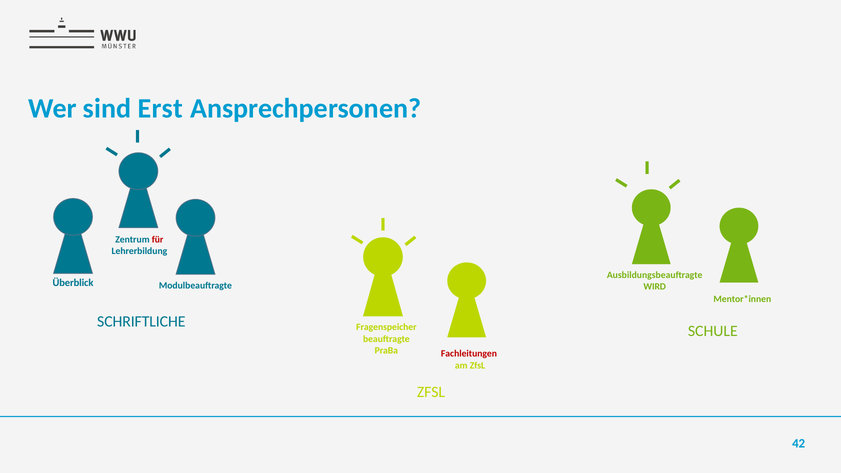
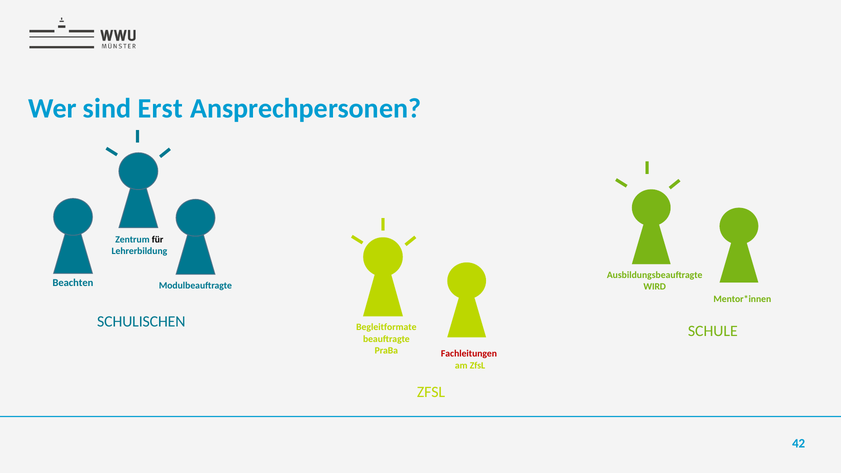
für colour: red -> black (158, 239)
Überblick: Überblick -> Beachten (73, 283)
SCHRIFTLICHE: SCHRIFTLICHE -> SCHULISCHEN (141, 322)
Fragenspeicher: Fragenspeicher -> Begleitformate (386, 327)
